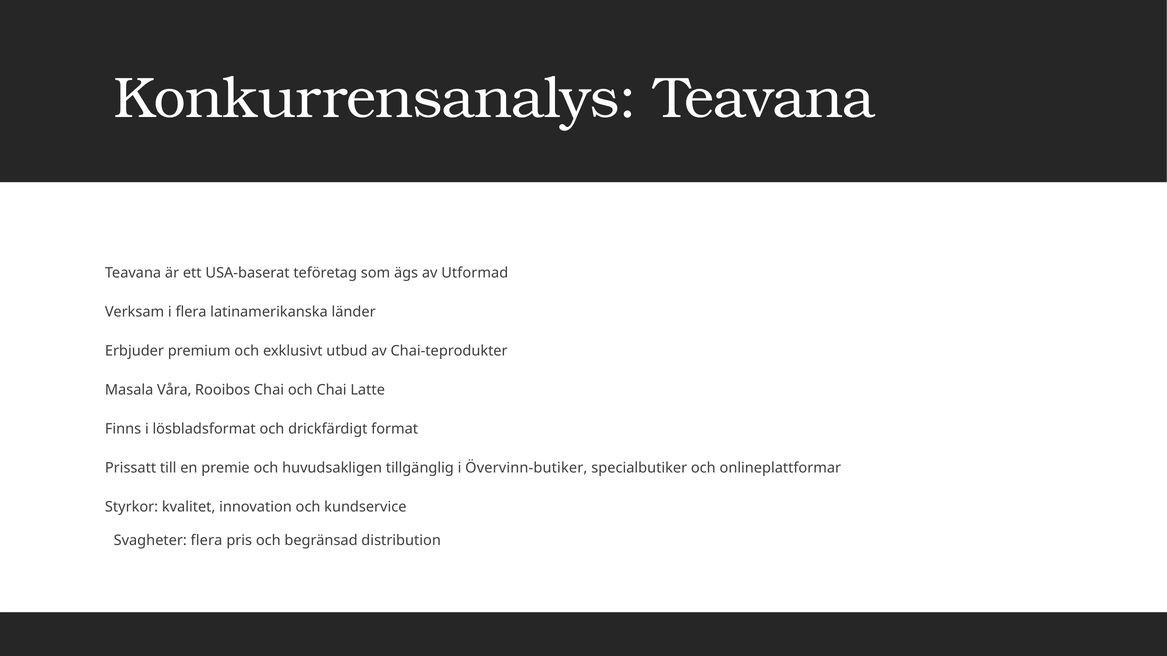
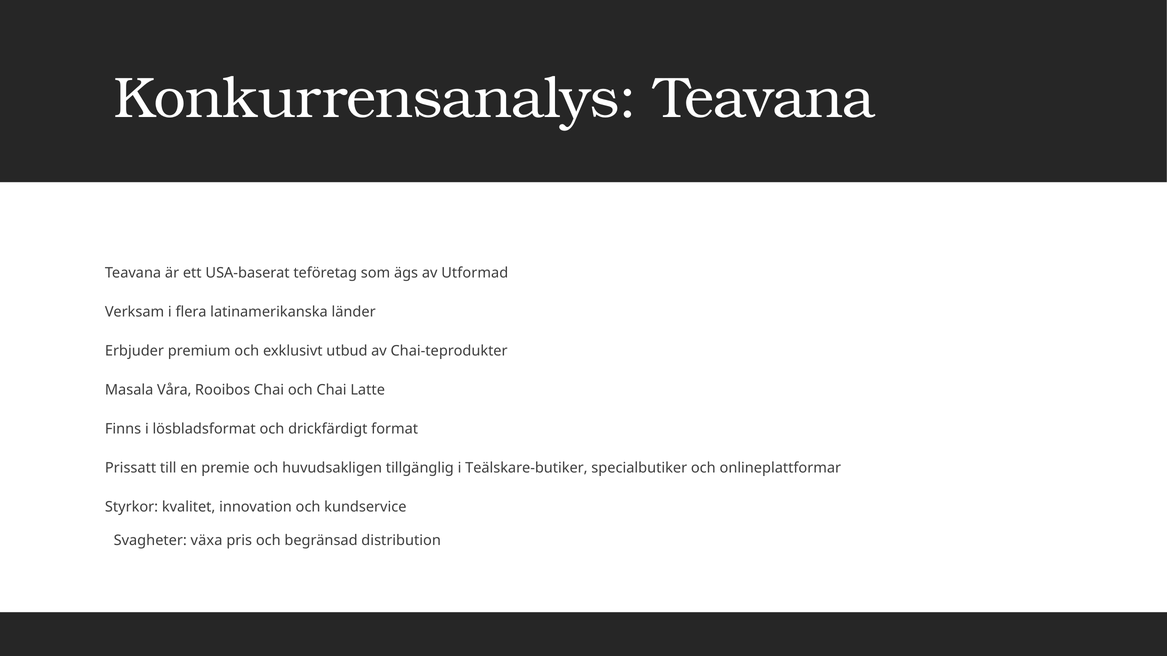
Övervinn-butiker: Övervinn-butiker -> Teälskare-butiker (526, 468)
Svagheter flera: flera -> växa (207, 541)
